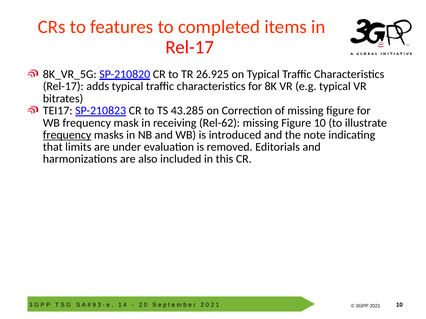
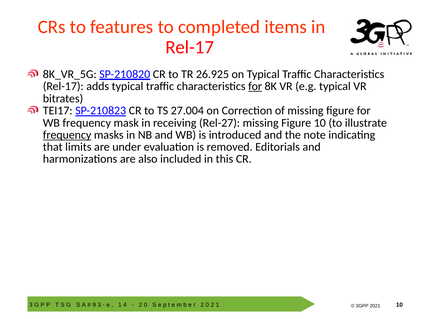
for underline: none -> present (255, 87)
43.285: 43.285 -> 27.004 (187, 111)
Rel-62: Rel-62 -> Rel-27 (220, 123)
